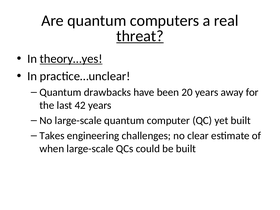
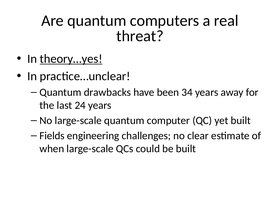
threat underline: present -> none (140, 36)
20: 20 -> 34 (187, 92)
42: 42 -> 24 (80, 105)
Takes: Takes -> Fields (52, 136)
